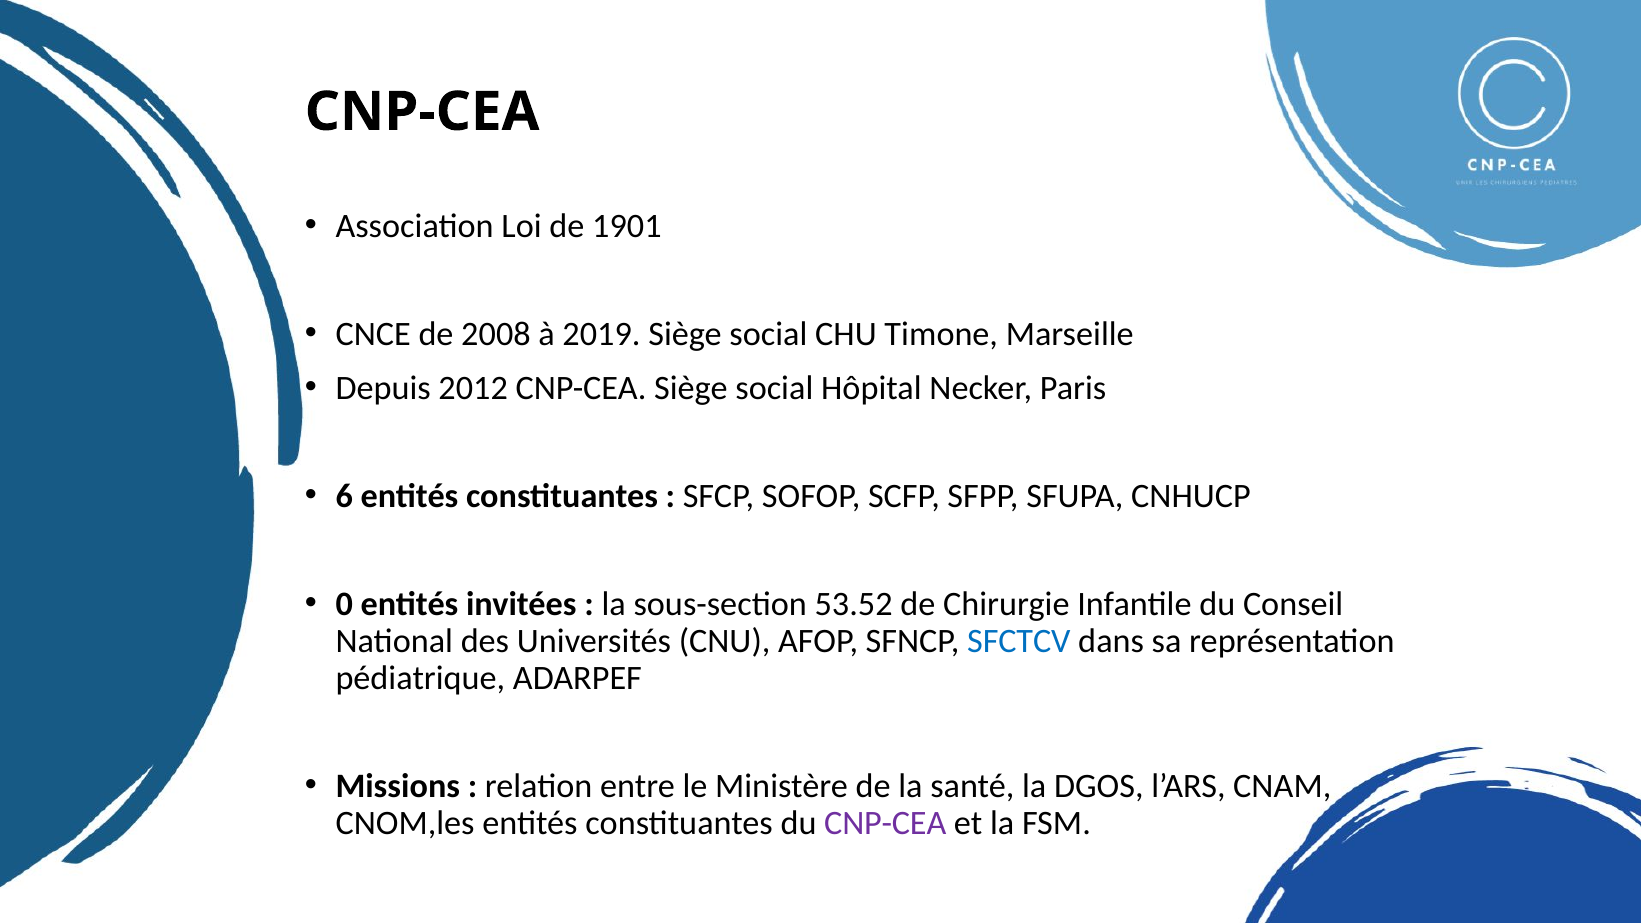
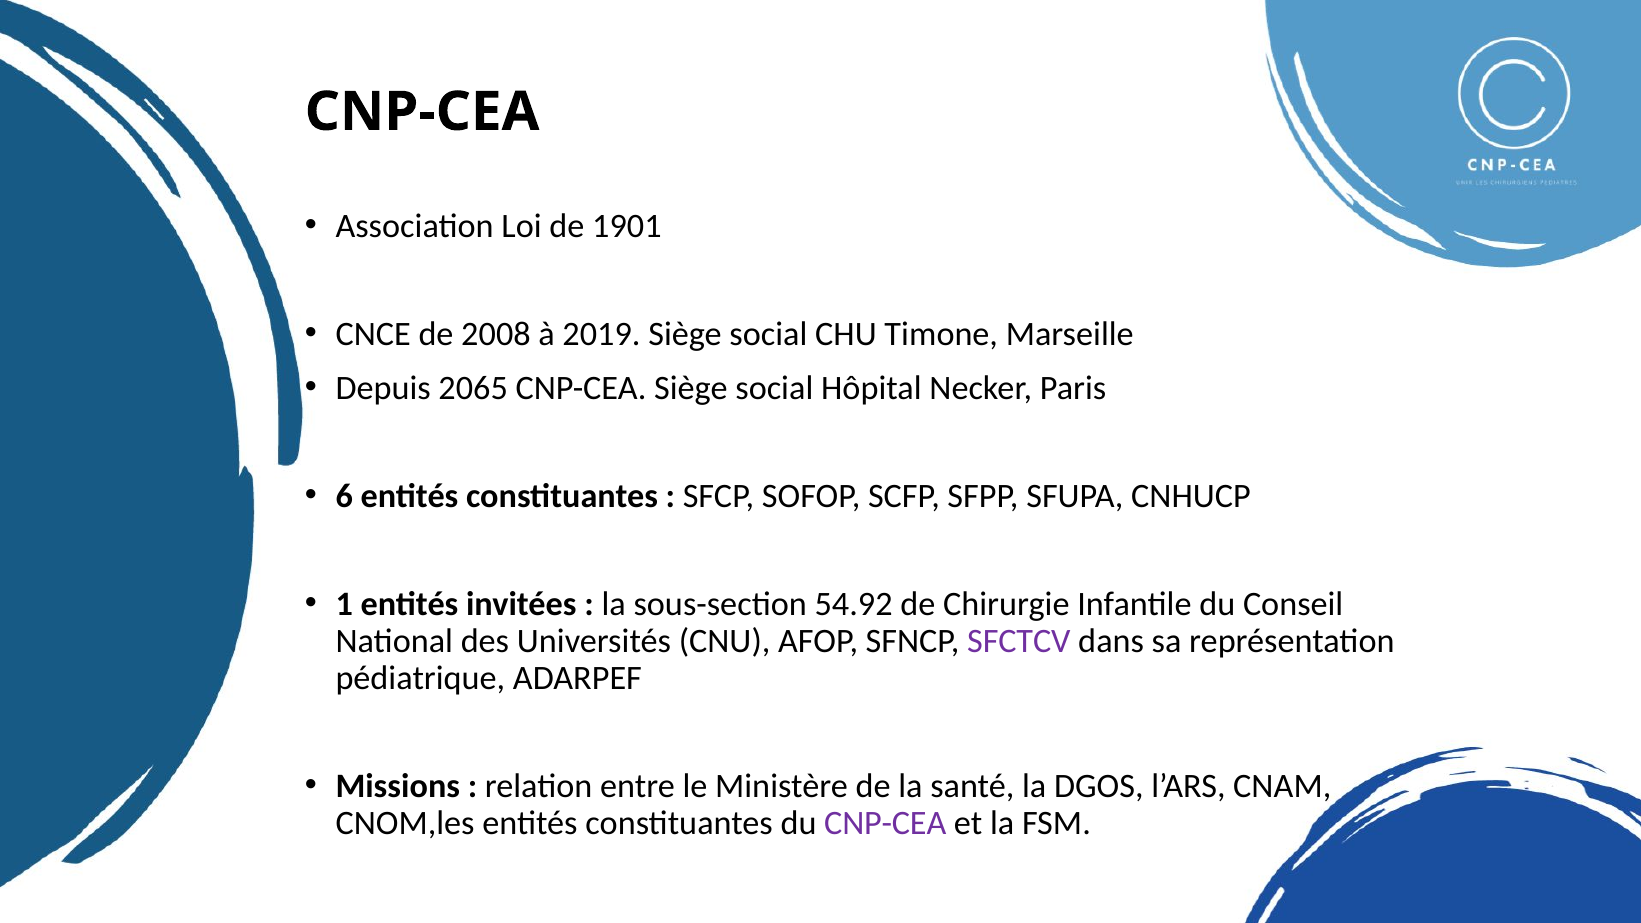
2012: 2012 -> 2065 (473, 388)
0: 0 -> 1 (344, 604)
53.52: 53.52 -> 54.92 (854, 604)
SFCTCV colour: blue -> purple (1019, 641)
